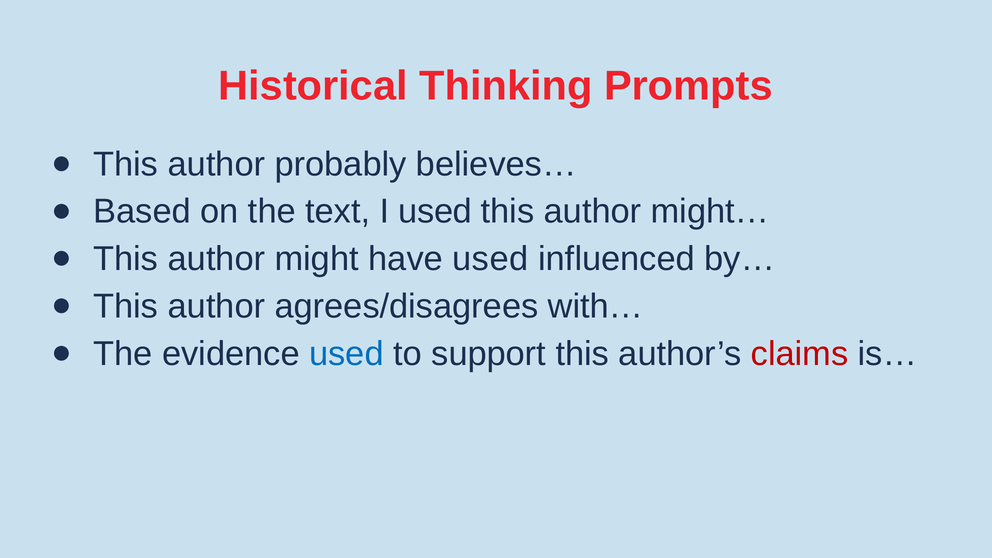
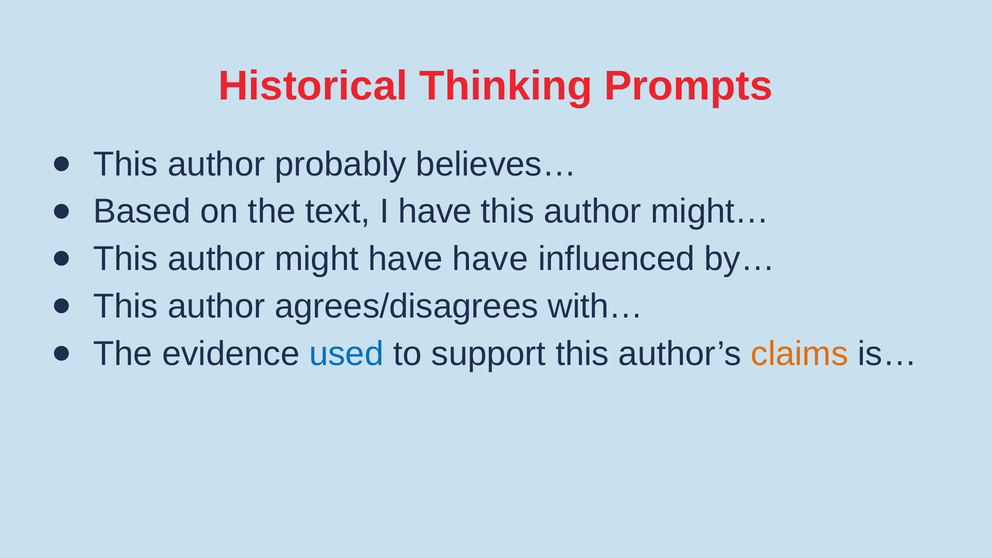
I used: used -> have (435, 212)
have used: used -> have (490, 259)
claims colour: red -> orange (800, 354)
